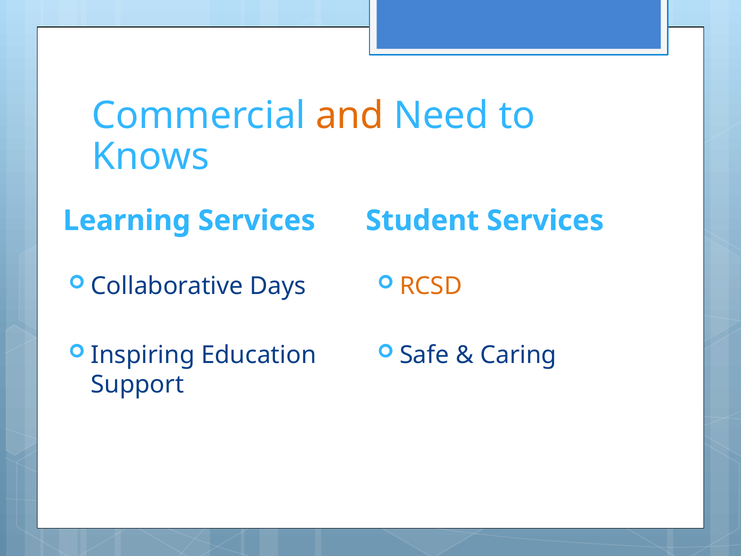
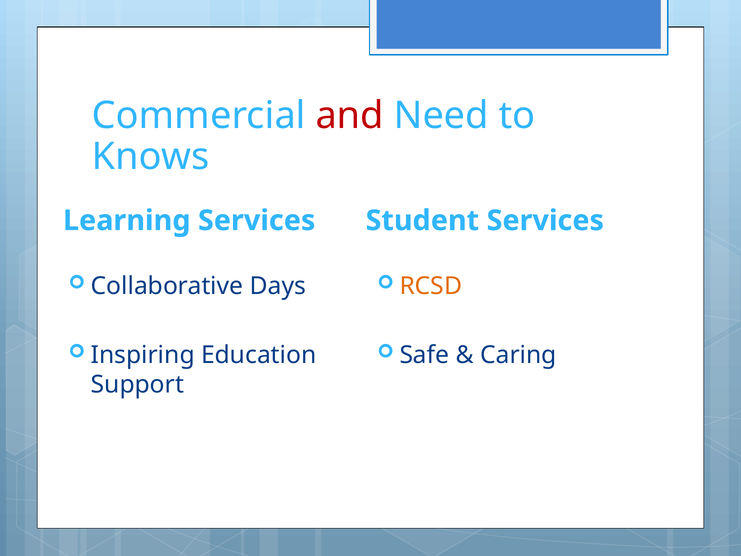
and colour: orange -> red (350, 115)
